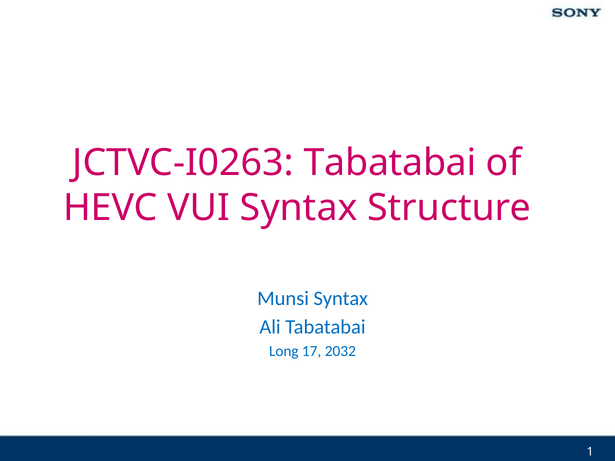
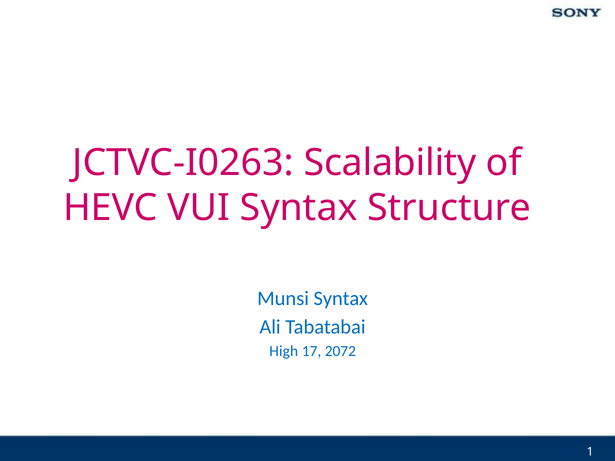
JCTVC-I0263 Tabatabai: Tabatabai -> Scalability (390, 163)
Long: Long -> High (284, 352)
2032: 2032 -> 2072 (340, 352)
